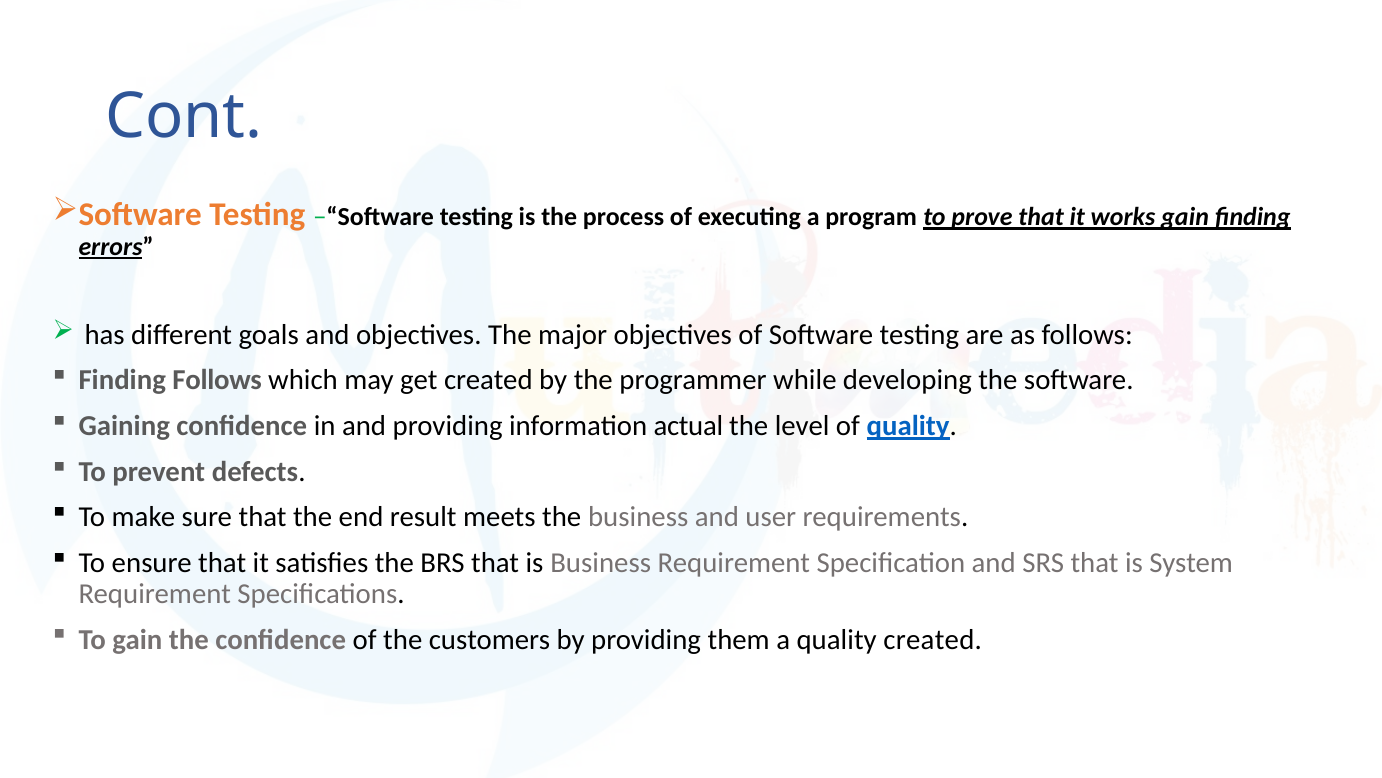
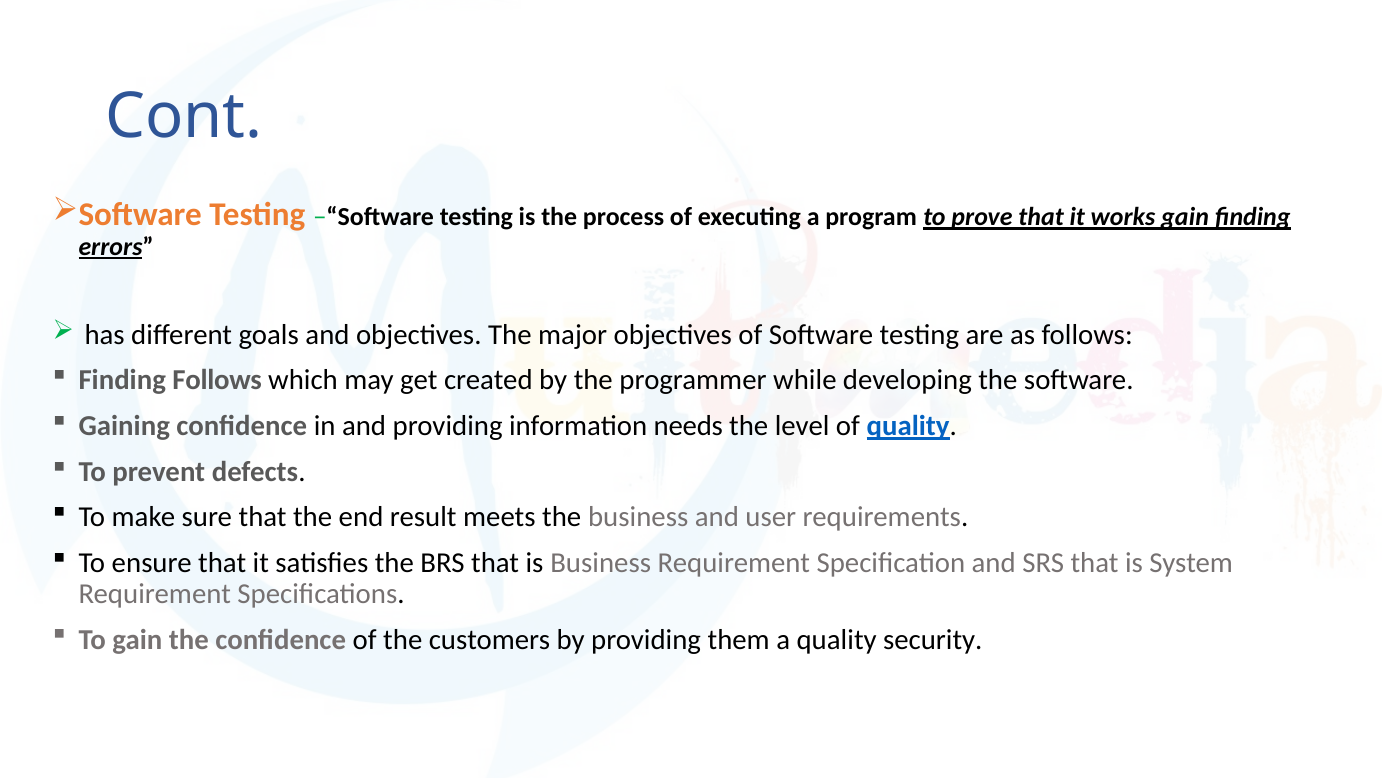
actual: actual -> needs (688, 426)
quality created: created -> security (933, 639)
